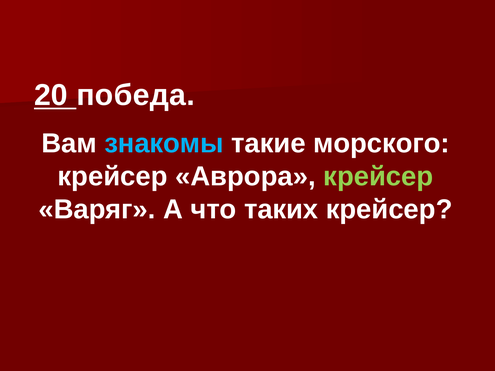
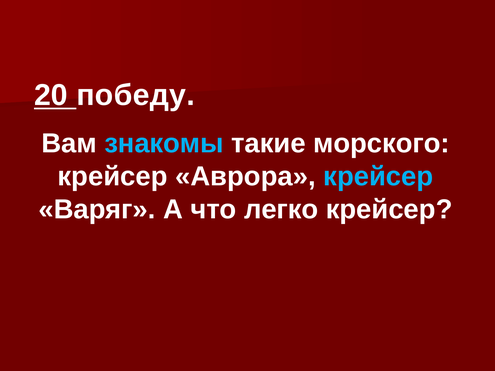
победа: победа -> победу (136, 95)
крейсер colour: light green -> light blue (378, 177)
таких: таких -> легко (281, 210)
